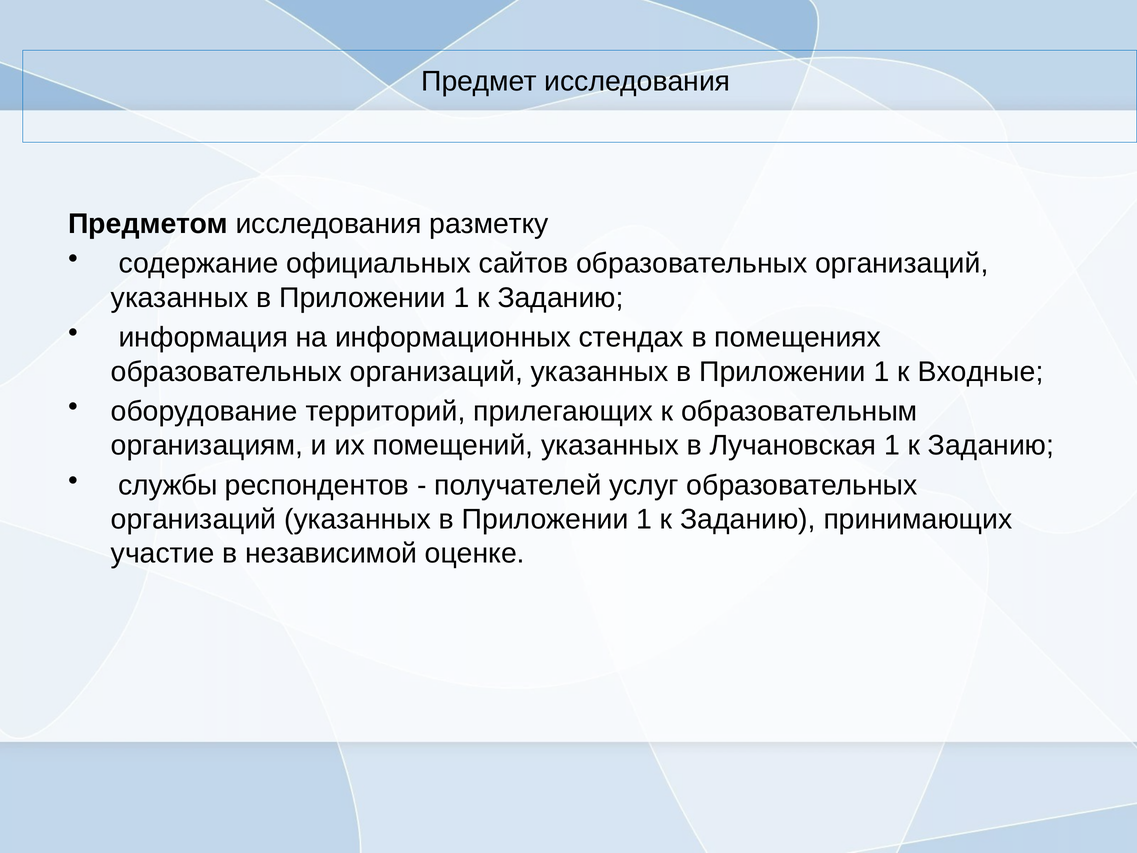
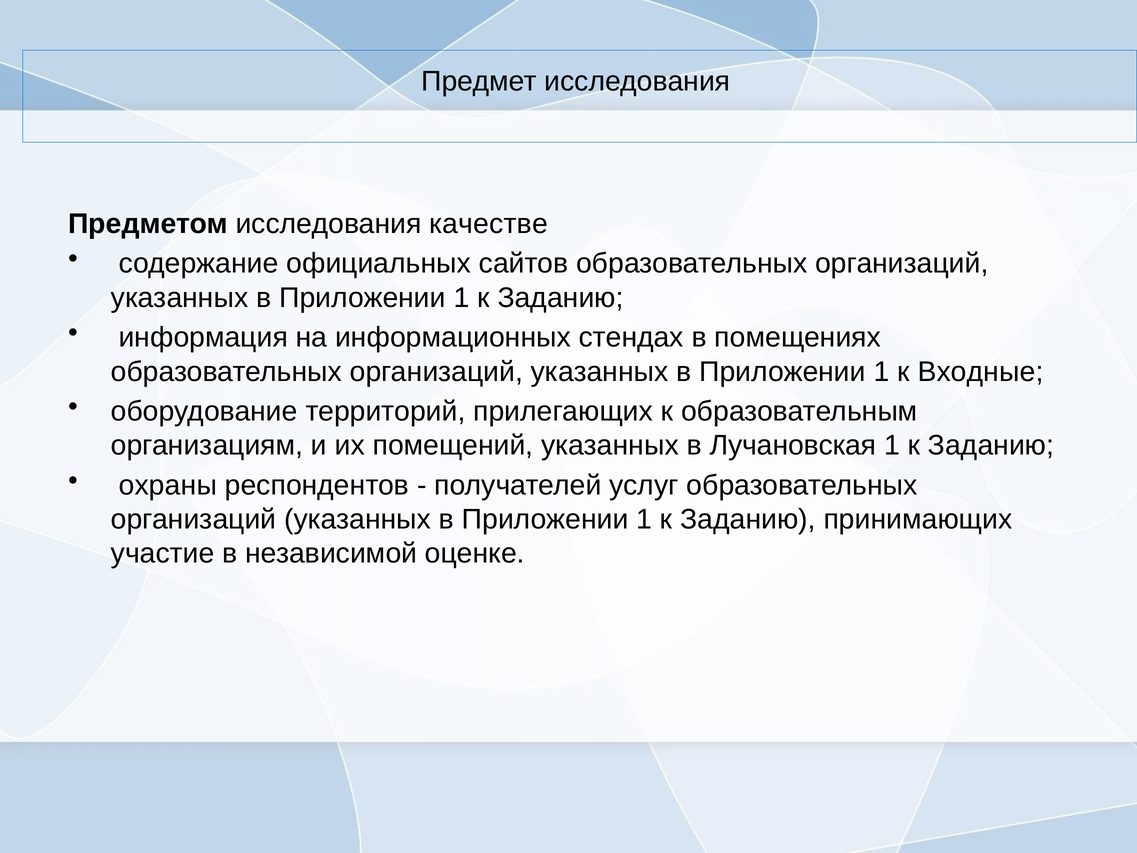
разметку: разметку -> качестве (489, 224)
службы: службы -> охраны (168, 485)
